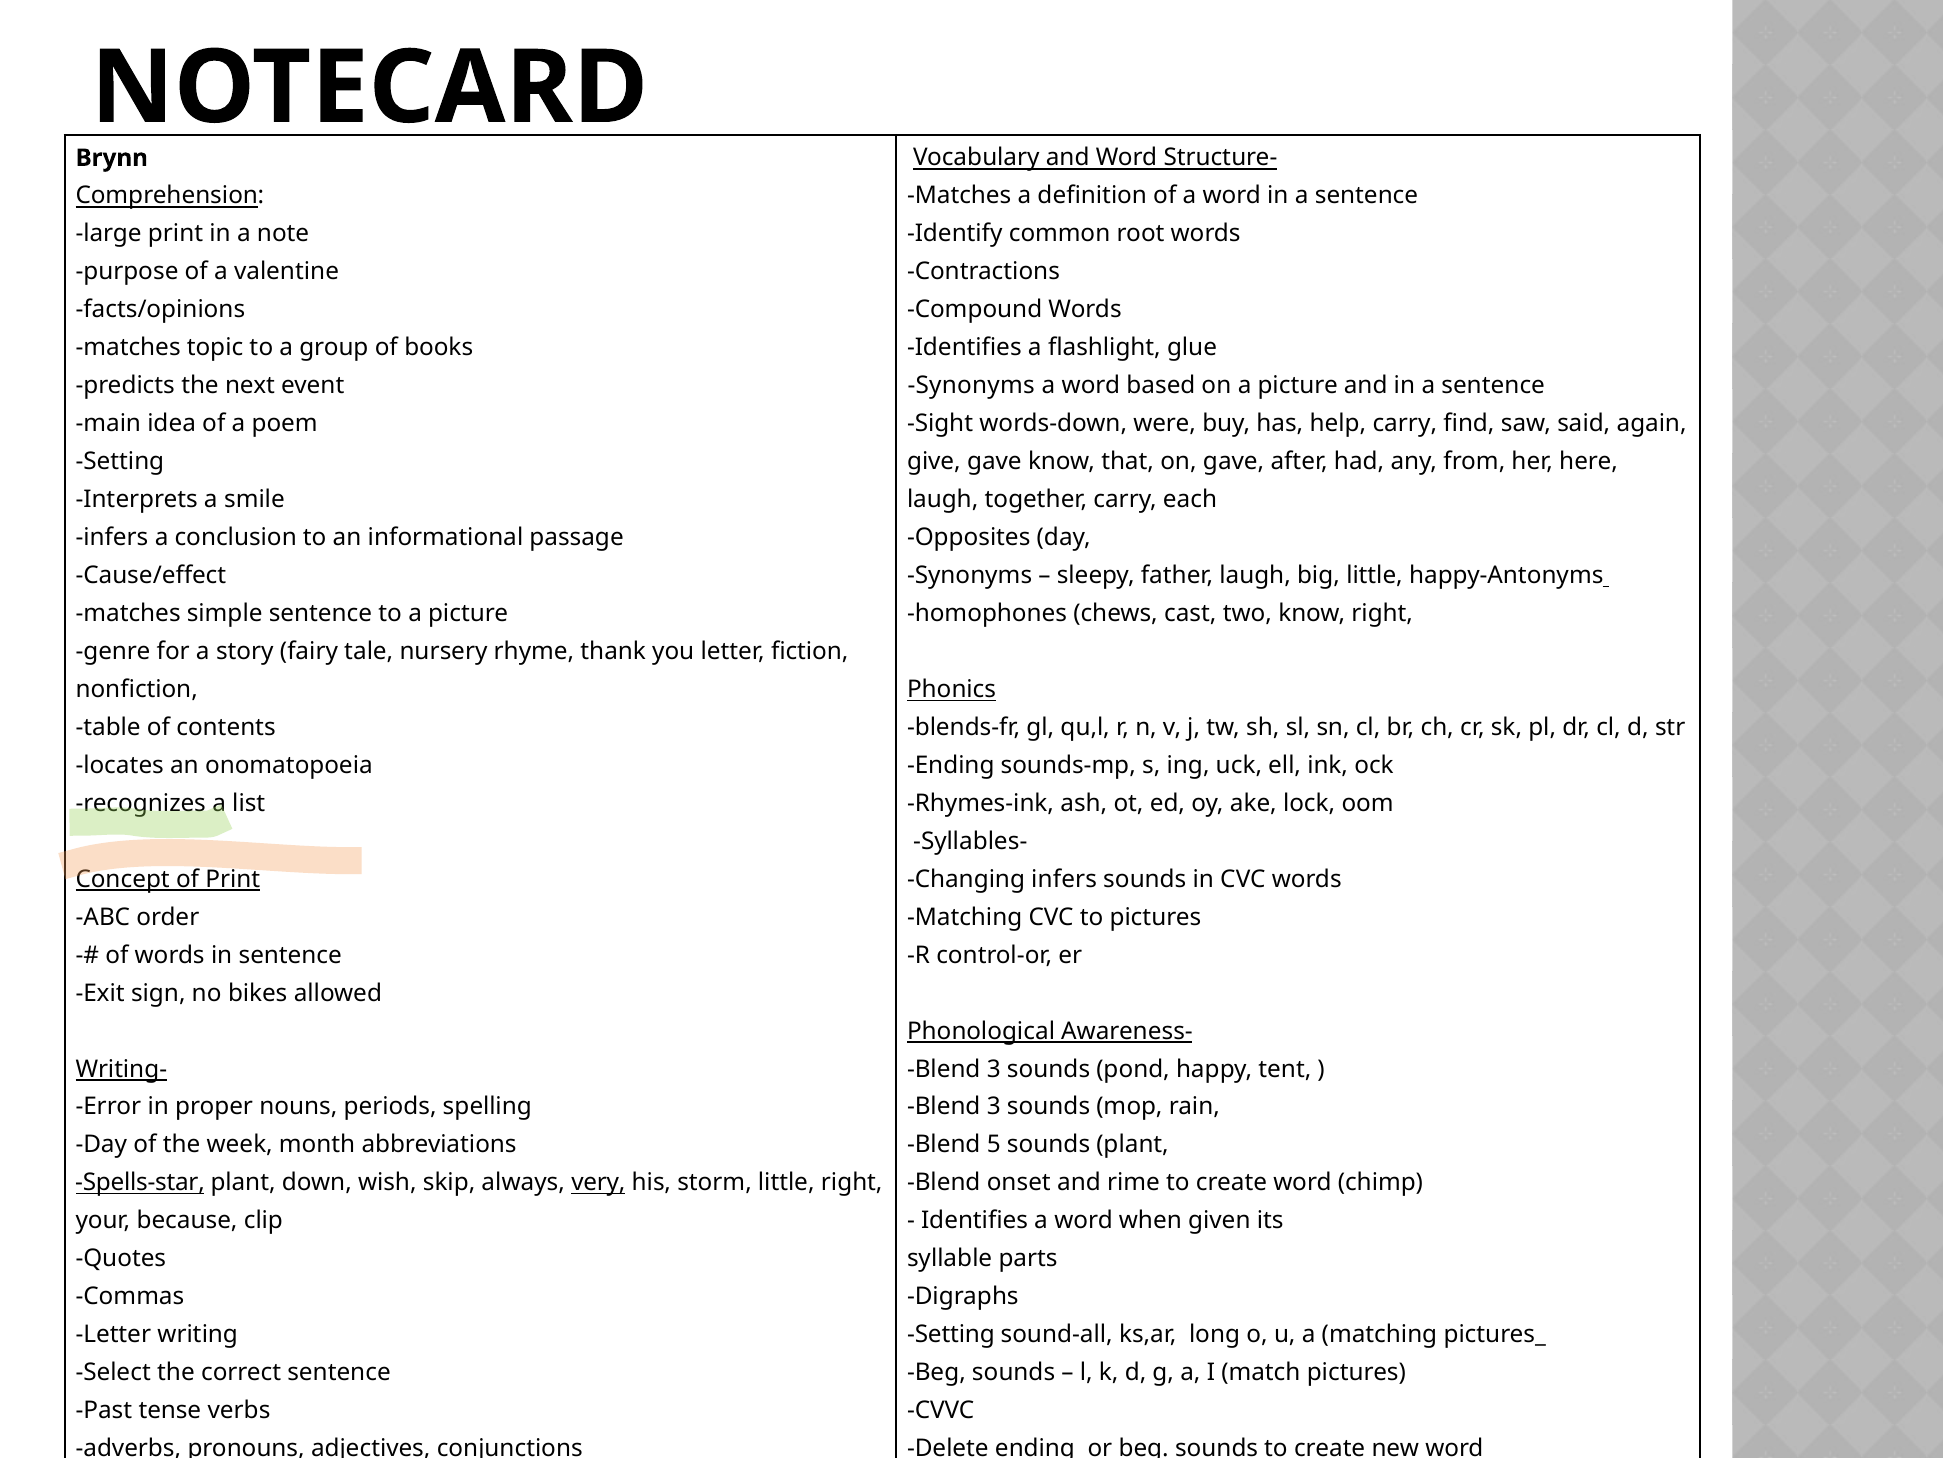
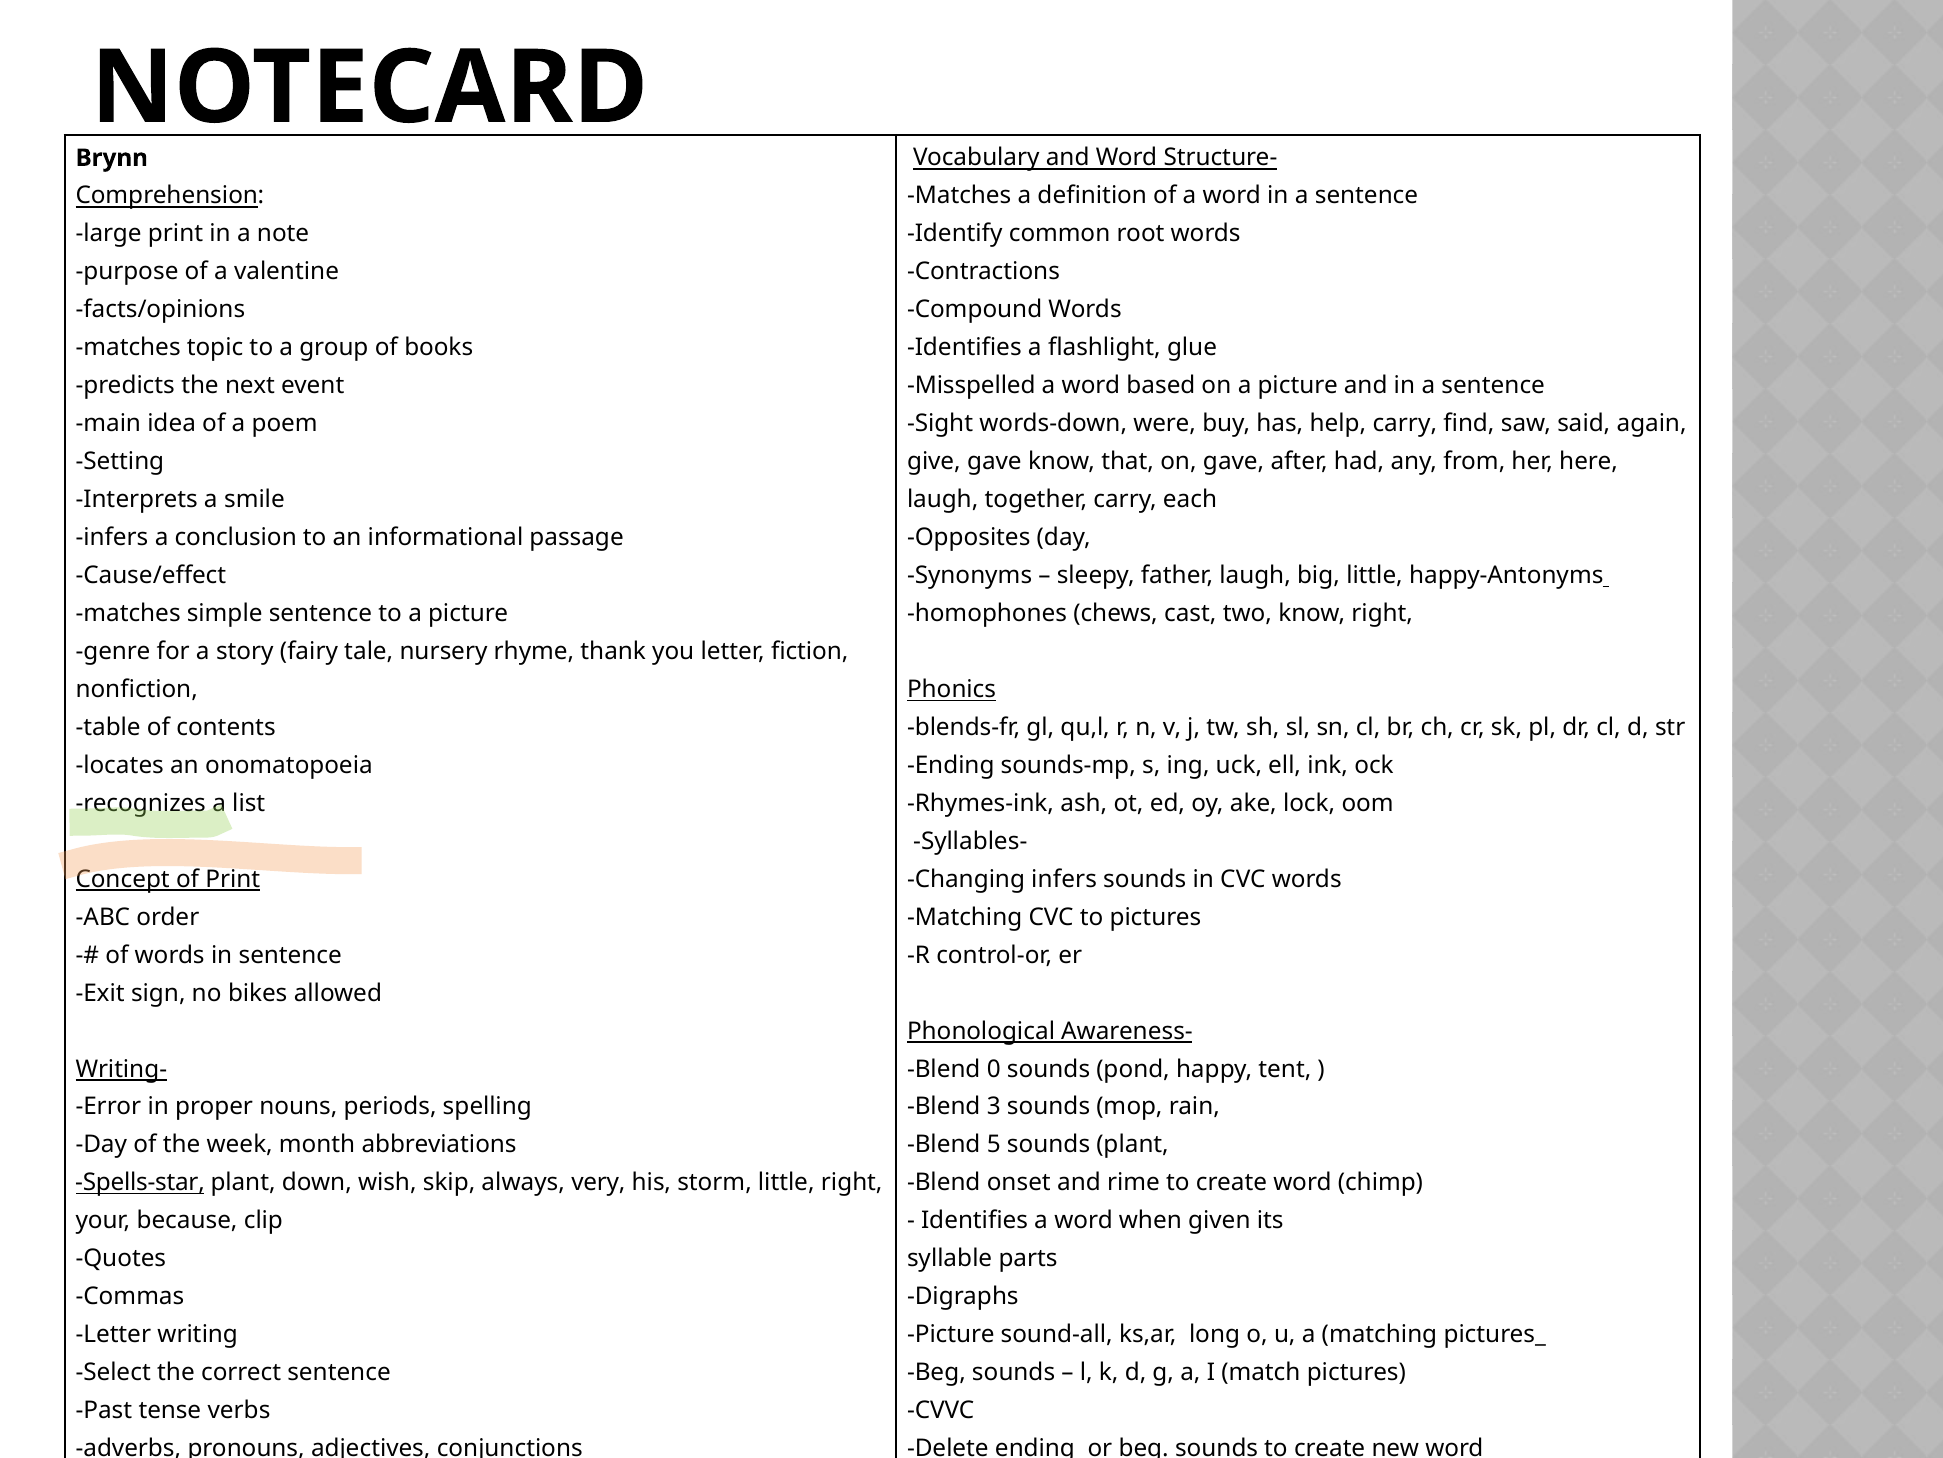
Synonyms: Synonyms -> Misspelled (971, 385)
3: 3 -> 0 (994, 1068)
very underline: present -> none (598, 1182)
Setting: Setting -> Picture (951, 1334)
